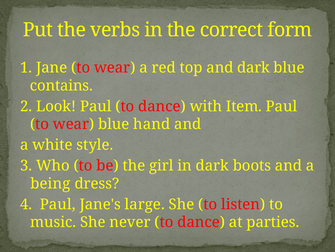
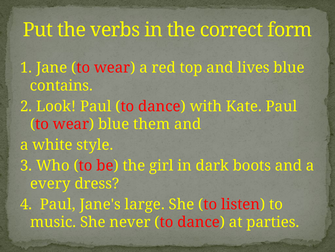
and dark: dark -> lives (253, 67)
Item: Item -> Kate (244, 106)
hand: hand -> them (152, 124)
being: being -> every (50, 183)
